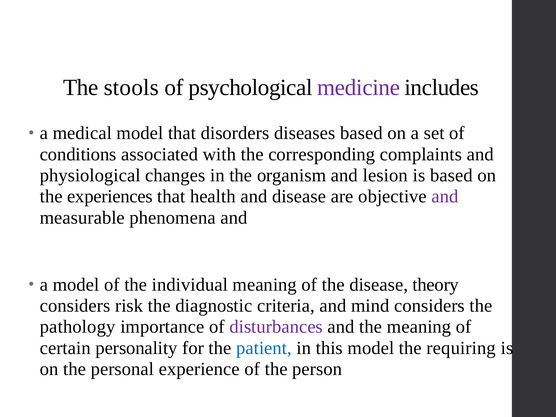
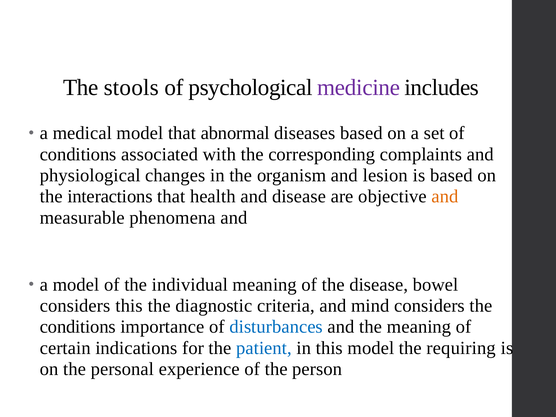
disorders: disorders -> abnormal (235, 133)
experiences: experiences -> interactions (110, 196)
and colour: purple -> orange (445, 196)
theory: theory -> bowel (436, 285)
considers risk: risk -> this (129, 306)
pathology: pathology -> conditions (78, 327)
disturbances colour: purple -> blue (276, 327)
personality: personality -> indications (136, 348)
